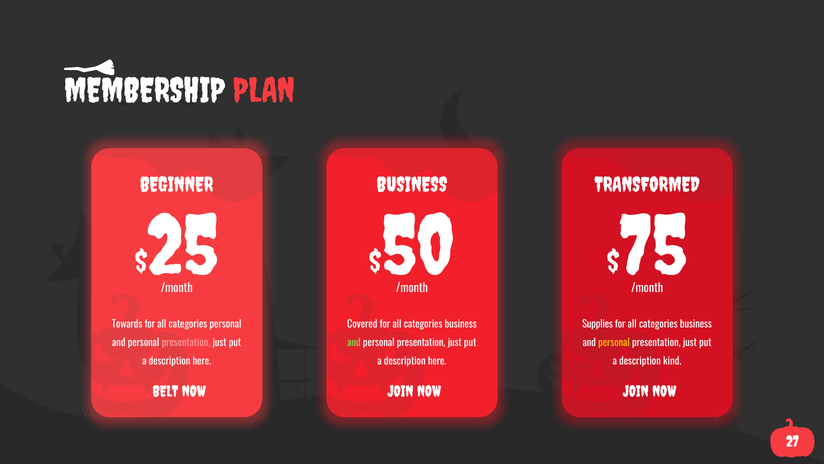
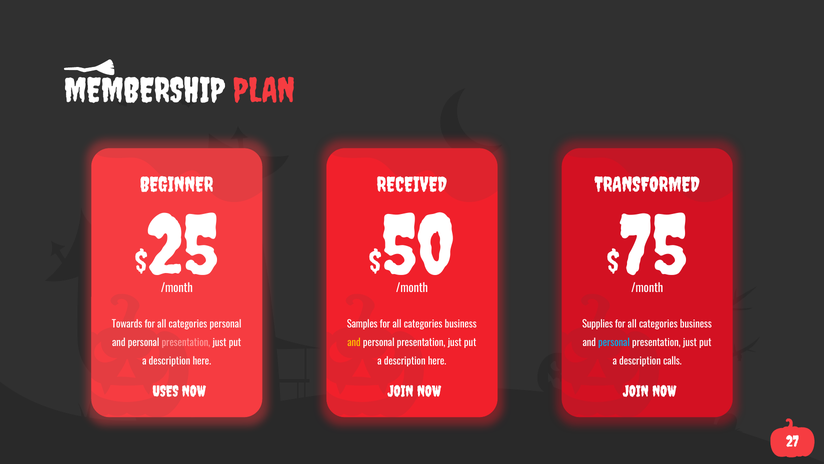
BUSINESS: BUSINESS -> RECEIVED (412, 185)
Covered: Covered -> Samples (362, 324)
and colour: light green -> yellow (354, 342)
personal colour: yellow -> light blue (614, 342)
kind: kind -> calls (672, 361)
BELT: BELT -> USES (166, 391)
